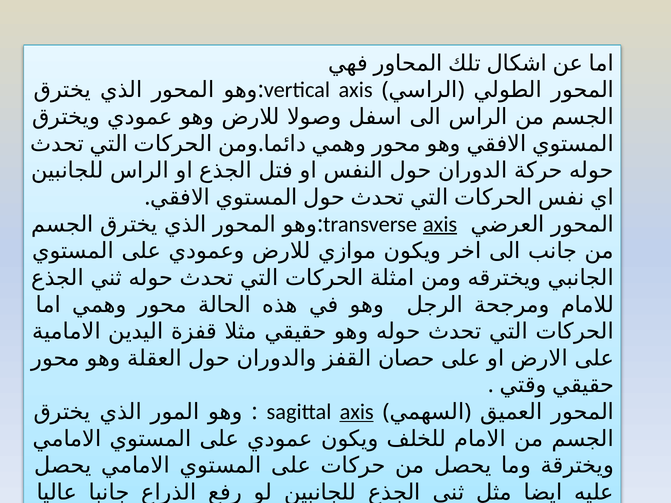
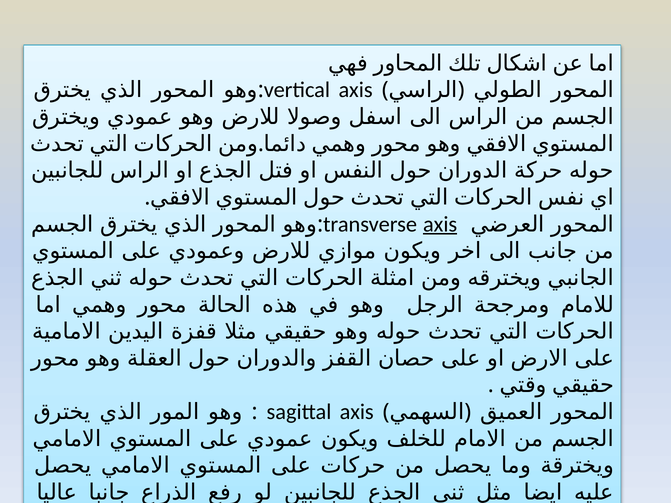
axis underline: present -> none (357, 412)
